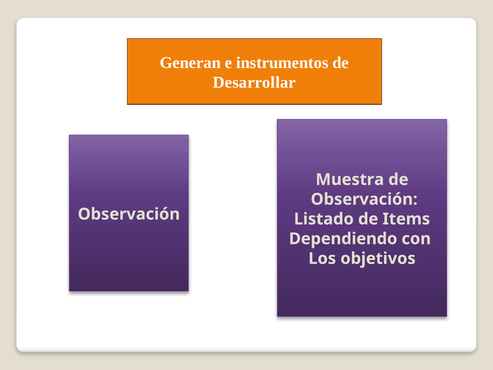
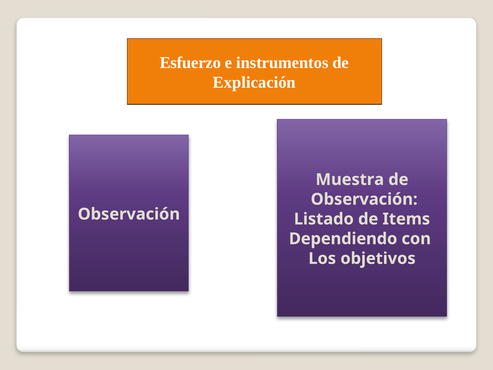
Generan: Generan -> Esfuerzo (190, 63)
Desarrollar: Desarrollar -> Explicación (254, 82)
